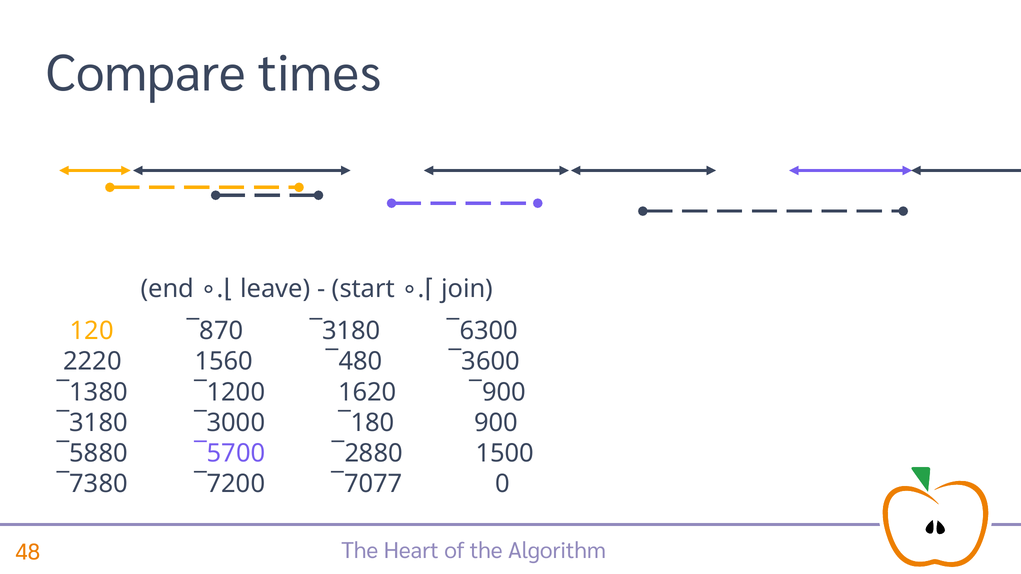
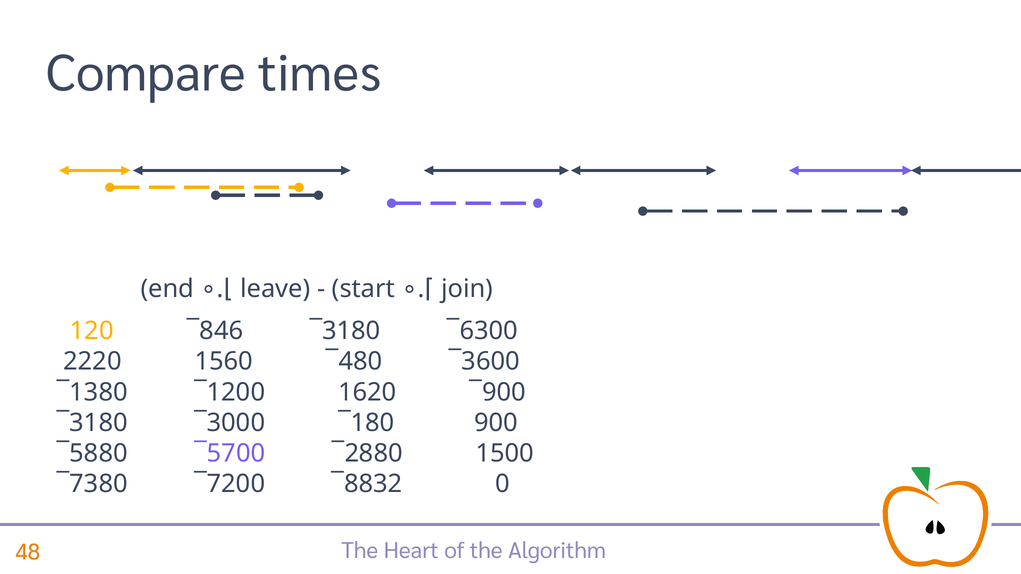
¯870: ¯870 -> ¯846 (215, 331)
¯7077: ¯7077 -> ¯8832 (367, 484)
